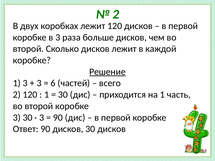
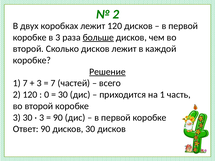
больше underline: none -> present (98, 37)
1 3: 3 -> 7 (25, 83)
6: 6 -> 7 (53, 83)
1: 1 -> 0 (47, 95)
